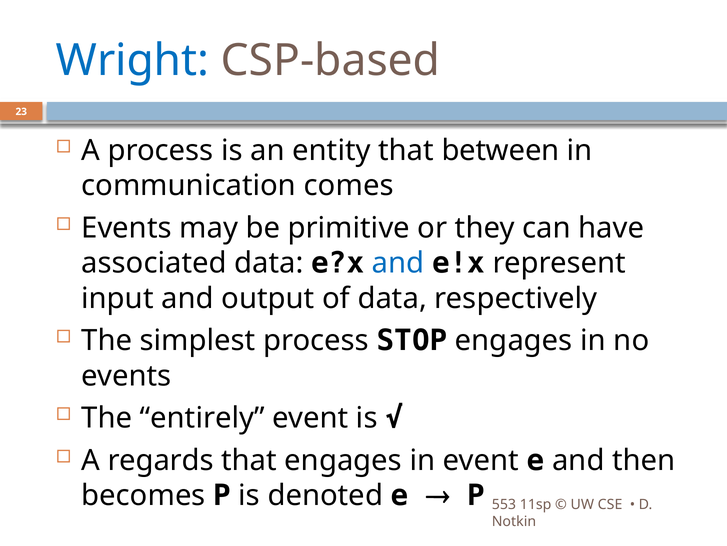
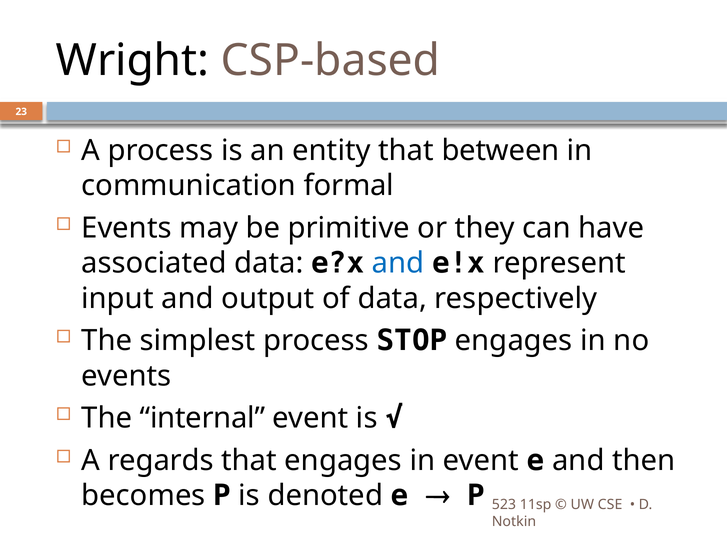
Wright colour: blue -> black (133, 61)
comes: comes -> formal (349, 186)
entirely: entirely -> internal (202, 418)
553: 553 -> 523 (504, 504)
